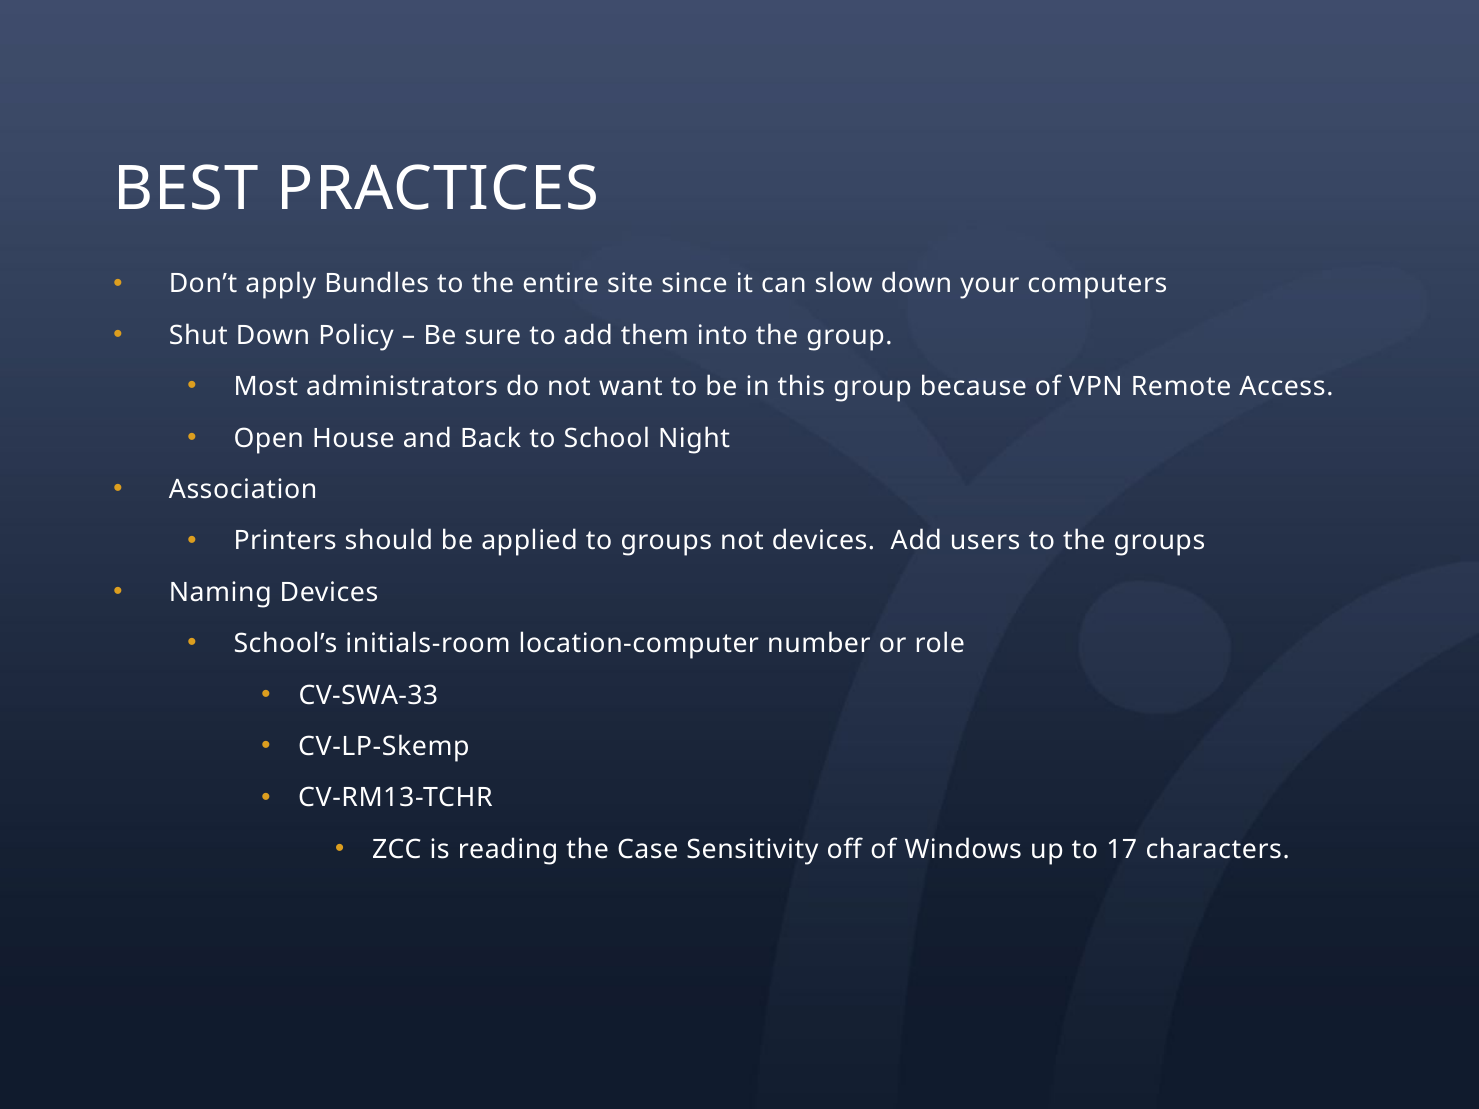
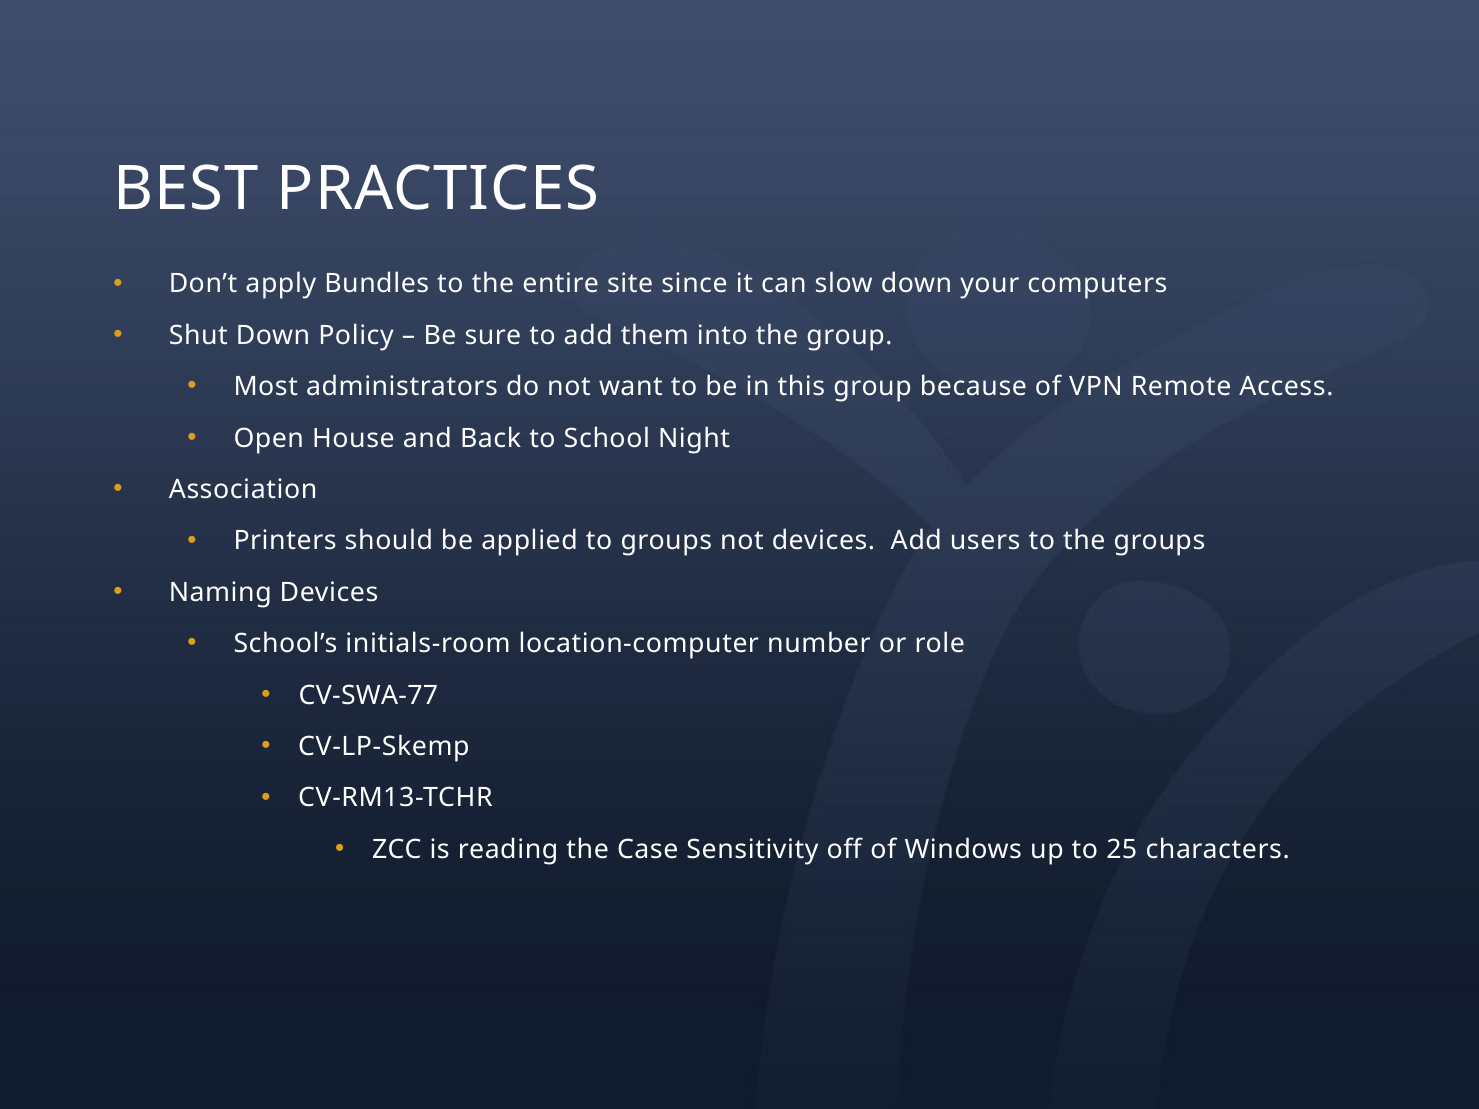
CV-SWA-33: CV-SWA-33 -> CV-SWA-77 (368, 695)
17: 17 -> 25 (1122, 850)
